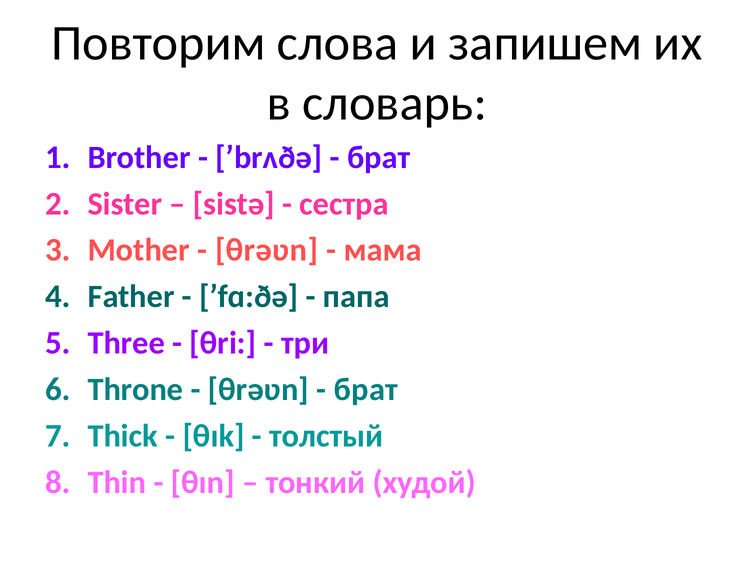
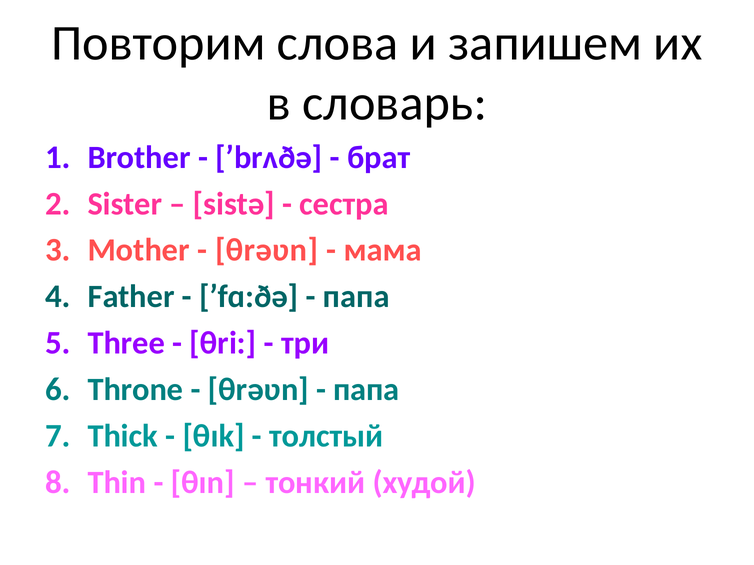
брат: брат -> папа (366, 390)
